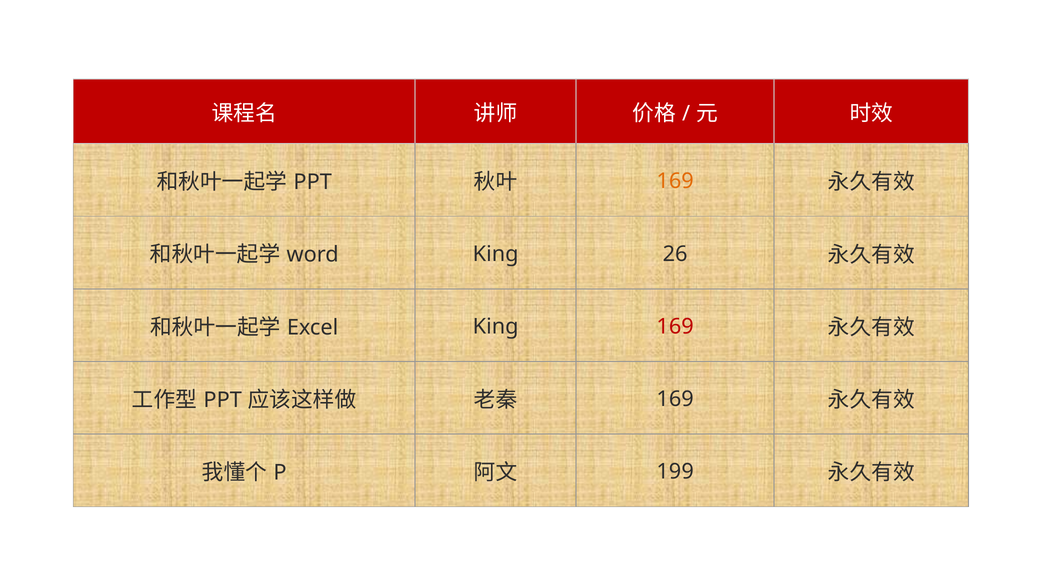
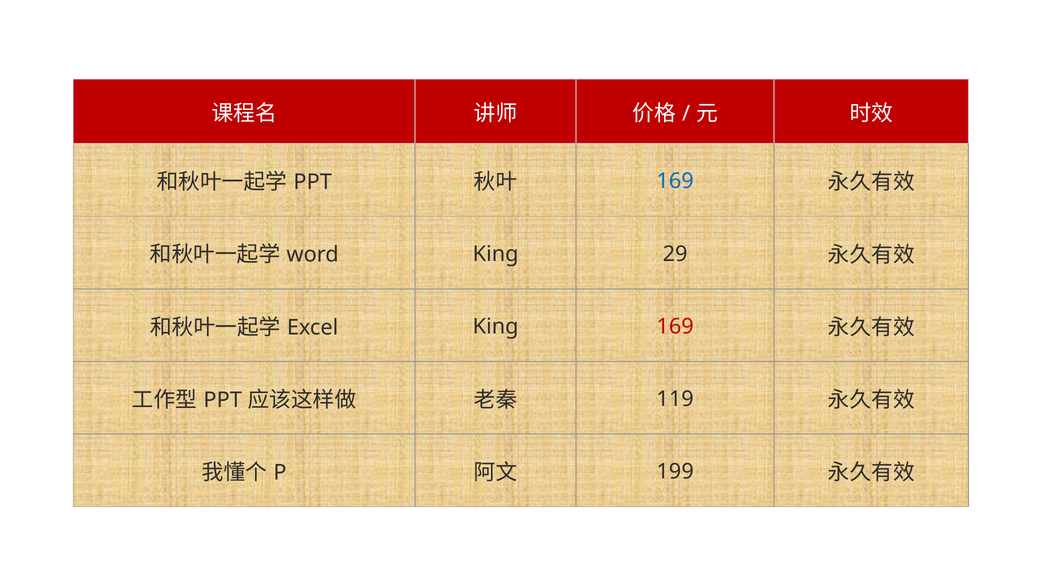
169 colour: orange -> blue (675, 181)
26: 26 -> 29 (675, 254)
169: 169 -> 119 (675, 399)
